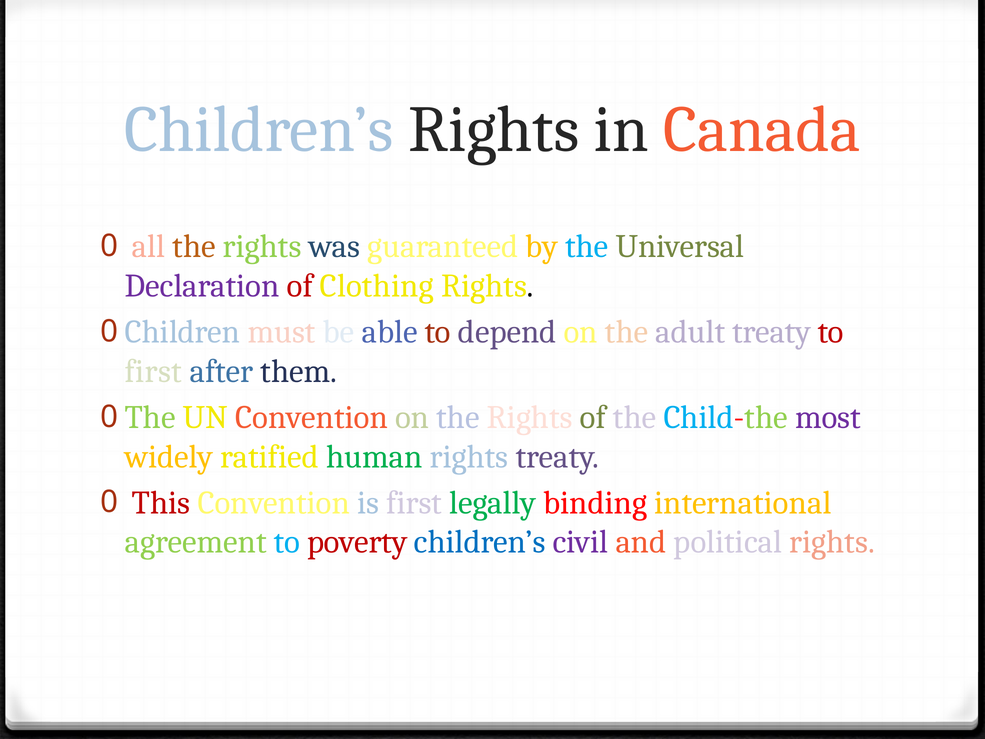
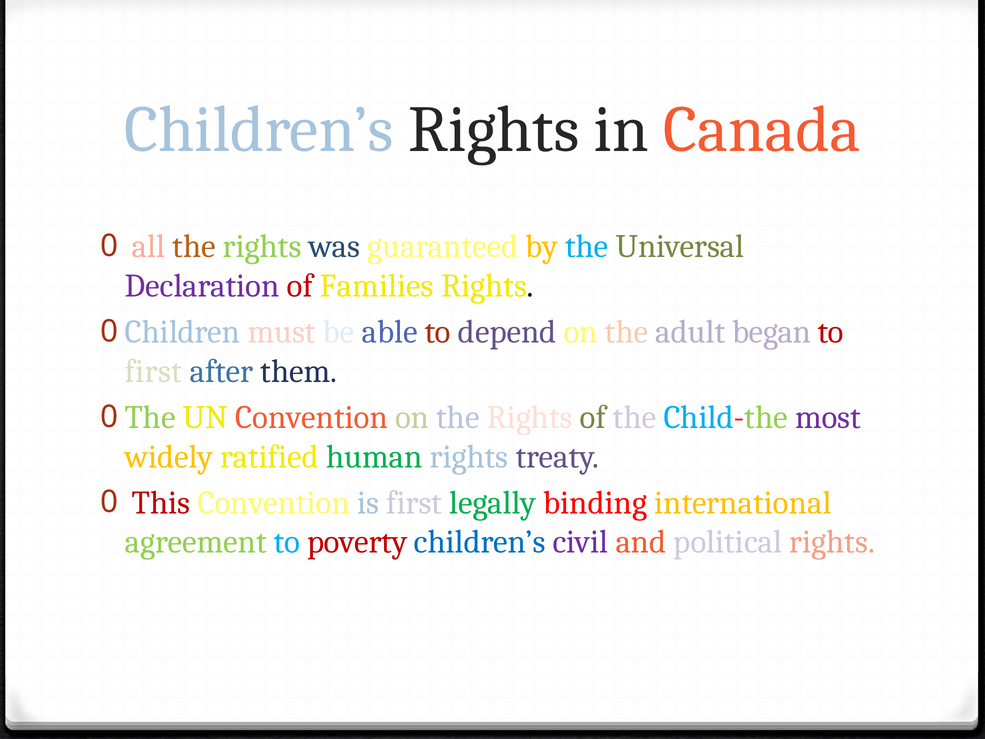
Clothing: Clothing -> Families (377, 286)
adult treaty: treaty -> began (772, 332)
